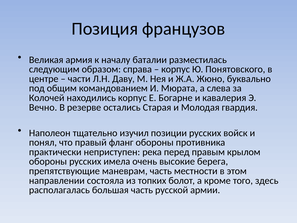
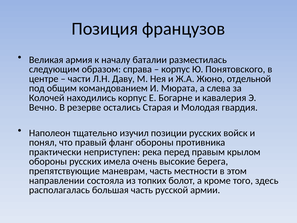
буквально: буквально -> отдельной (249, 79)
